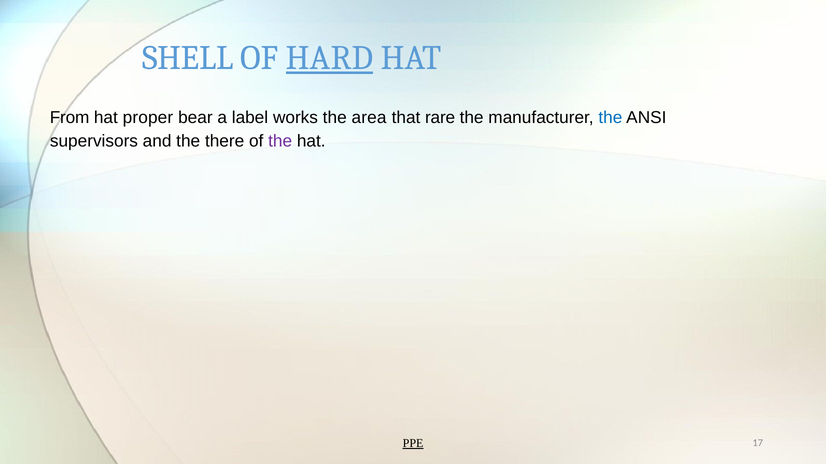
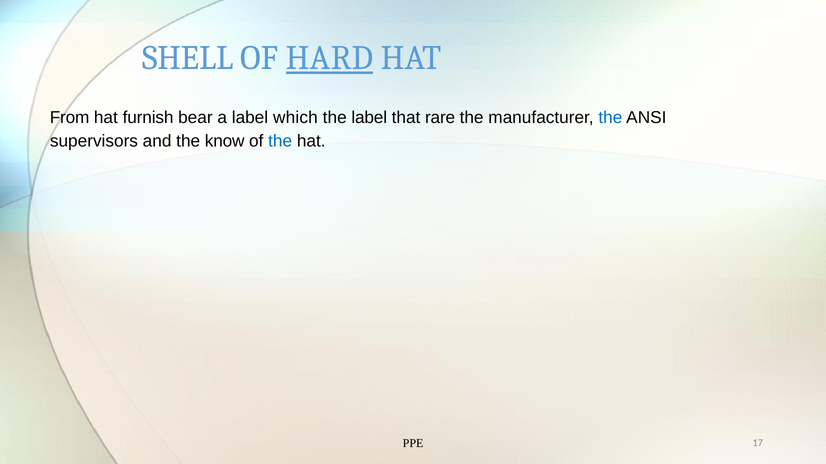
proper: proper -> furnish (148, 118)
works: works -> which (295, 118)
the area: area -> label (369, 118)
there: there -> know (225, 141)
the colour: purple -> blue (280, 141)
PPE underline: present -> none (413, 444)
